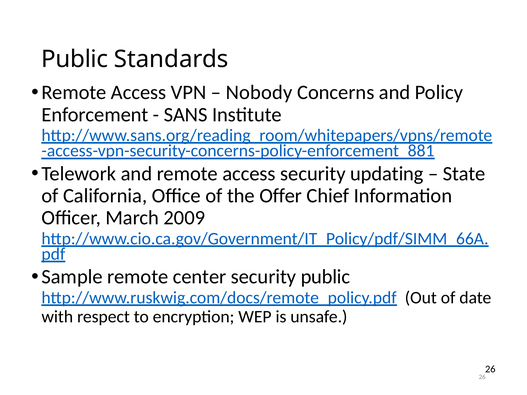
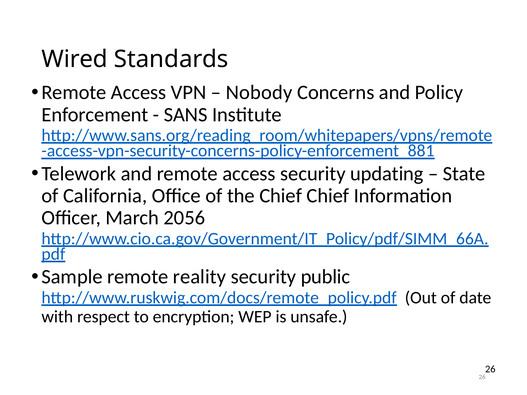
Public: Public -> Wired (75, 59)
the Offer: Offer -> Chief (281, 196)
2009: 2009 -> 2056 (184, 218)
center: center -> reality (199, 277)
